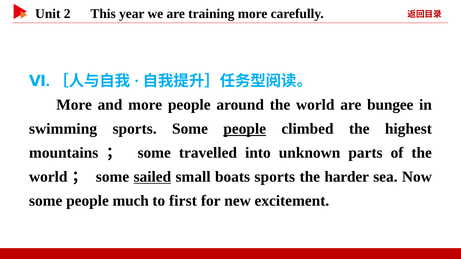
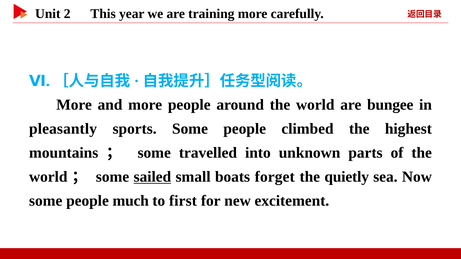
swimming: swimming -> pleasantly (63, 129)
people underline: present -> none (245, 129)
boats sports: sports -> forget (275, 177)
harder: harder -> quietly (347, 177)
